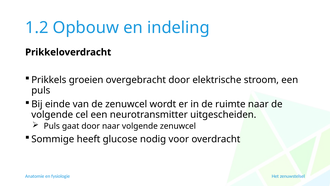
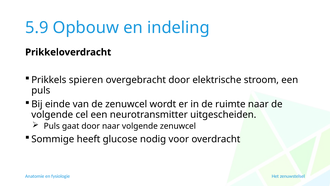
1.2: 1.2 -> 5.9 (37, 28)
groeien: groeien -> spieren (86, 80)
